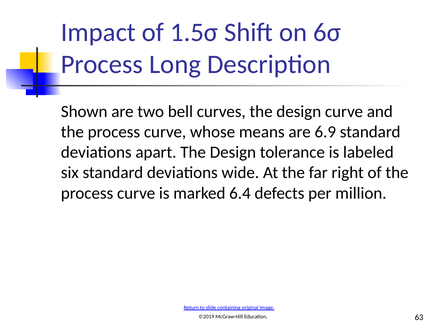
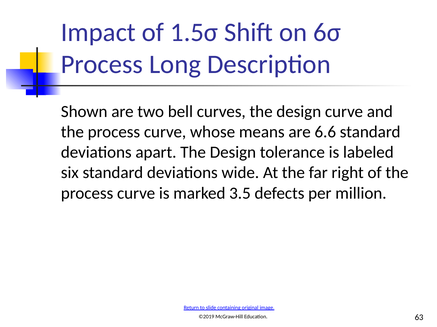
6.9: 6.9 -> 6.6 (325, 132)
6.4: 6.4 -> 3.5 (240, 194)
